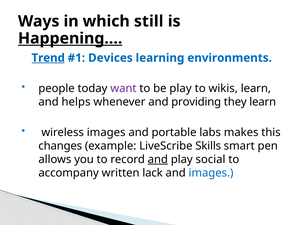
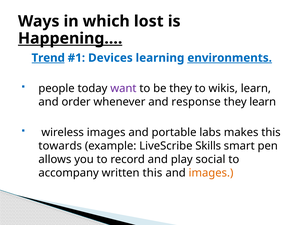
still: still -> lost (149, 21)
environments underline: none -> present (230, 58)
be play: play -> they (181, 88)
helps: helps -> order (76, 102)
providing: providing -> response (196, 102)
changes: changes -> towards (60, 146)
and underline: present -> none (158, 159)
written lack: lack -> this (152, 173)
images colour: blue -> orange (211, 173)
